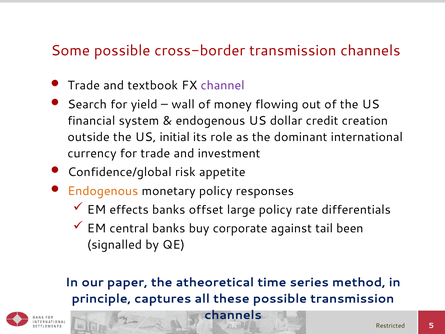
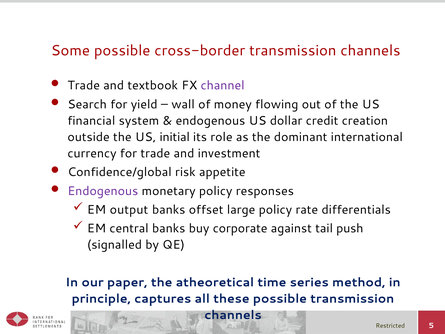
Endogenous colour: orange -> purple (103, 191)
effects: effects -> output (129, 210)
been: been -> push (350, 228)
